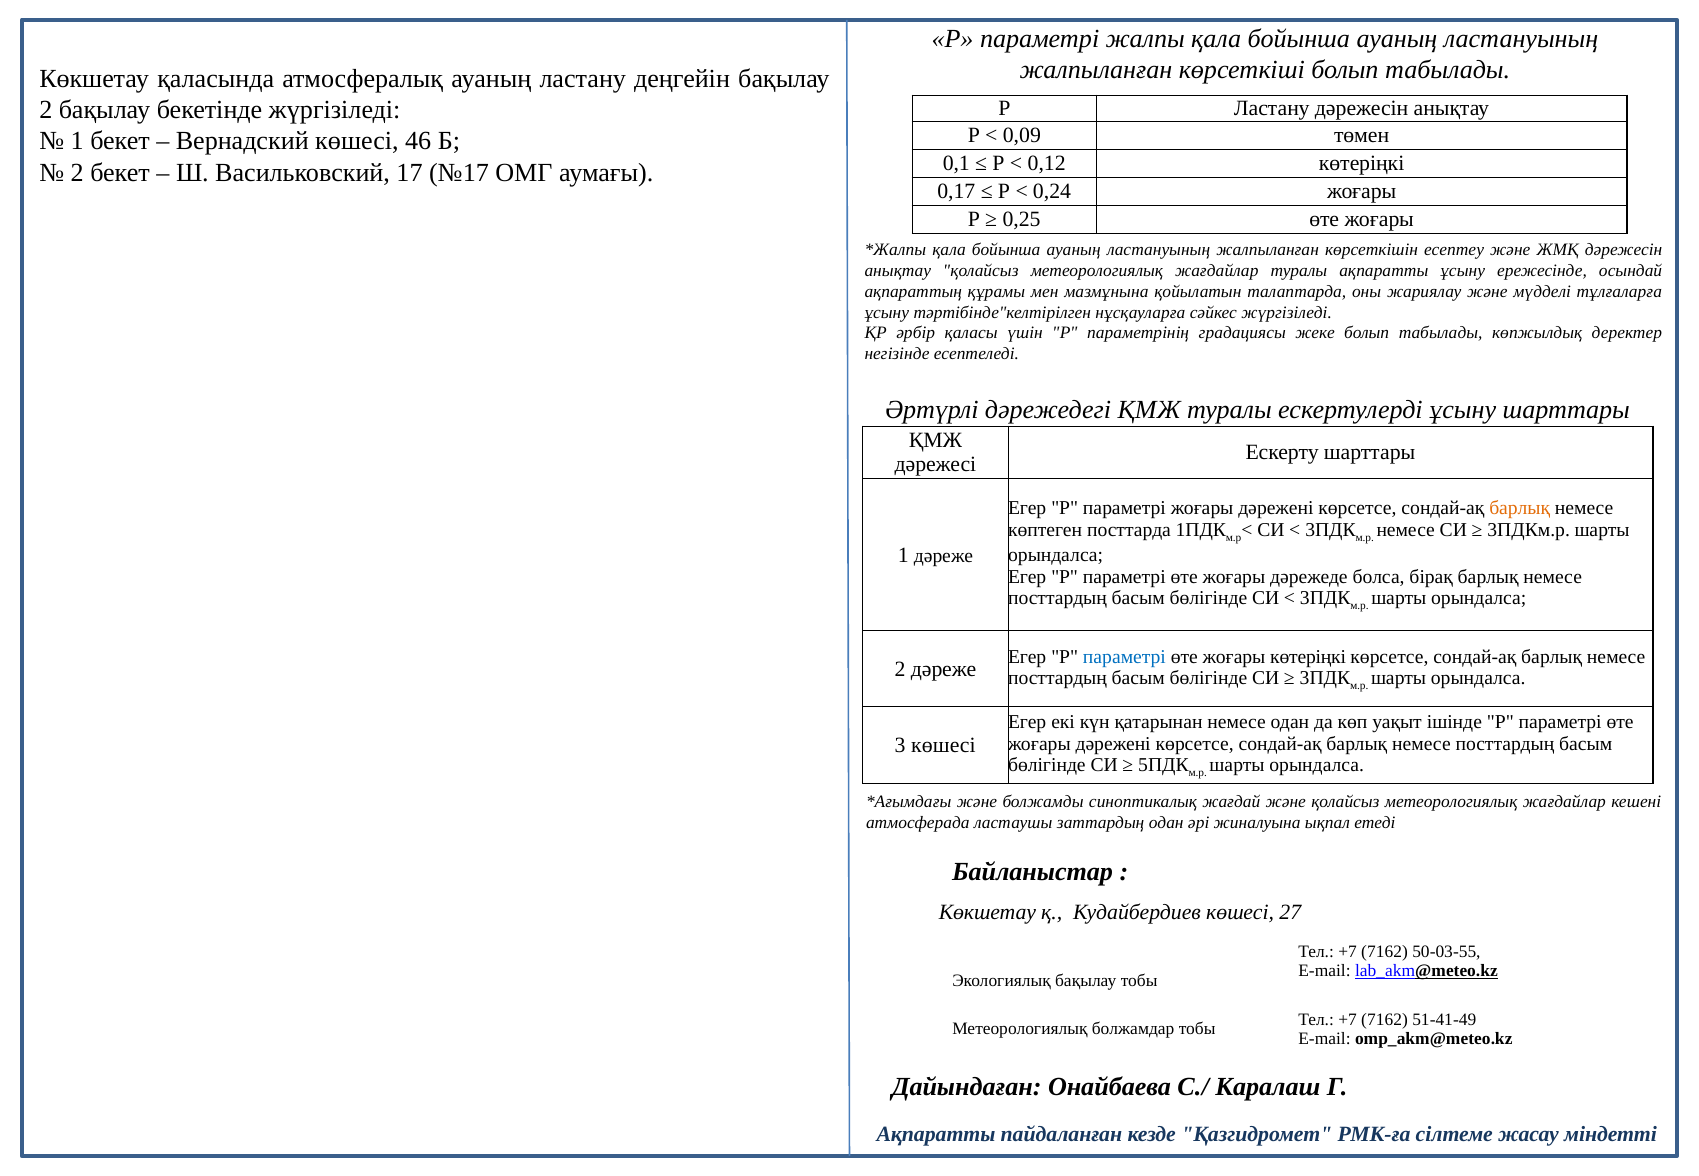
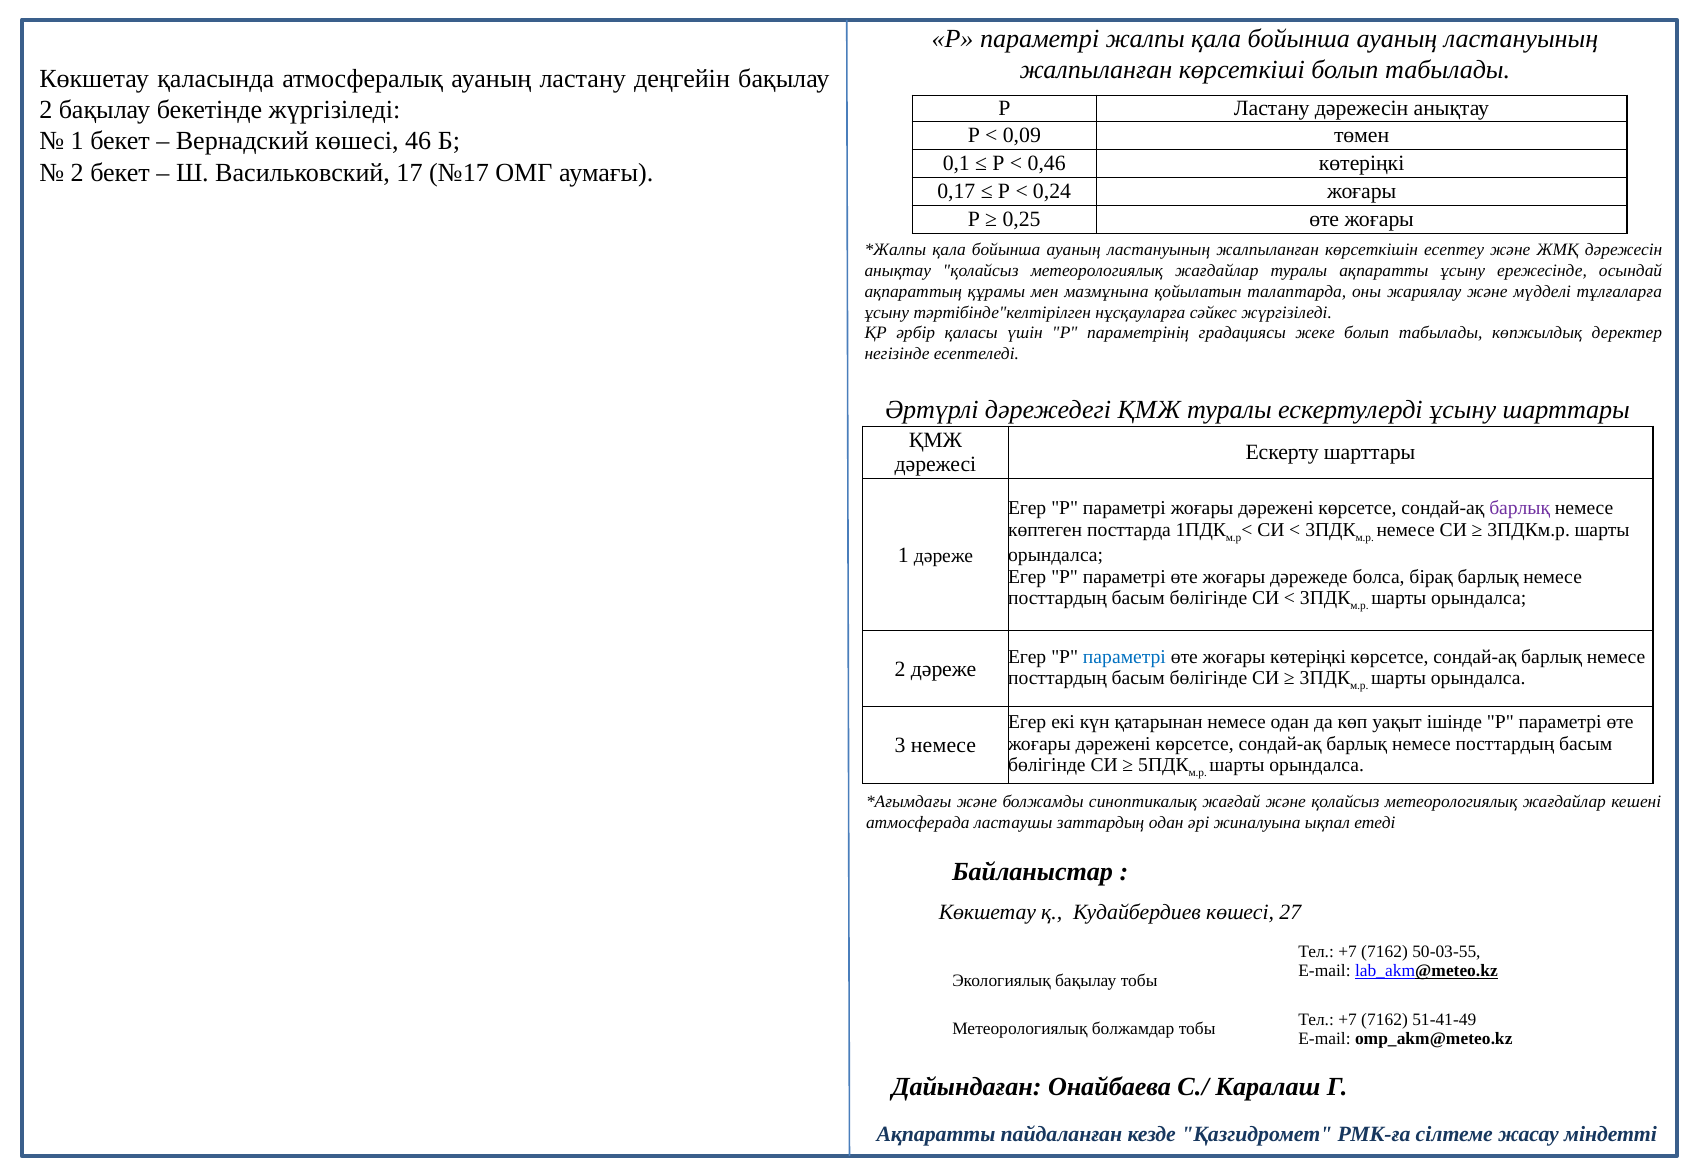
0,12: 0,12 -> 0,46 (1047, 163)
барлық colour: orange -> purple (1520, 508)
3 көшесі: көшесі -> немесе (943, 745)
